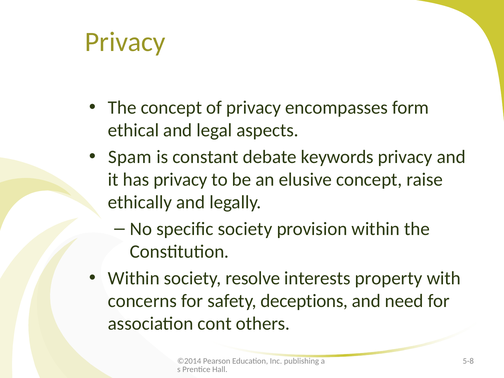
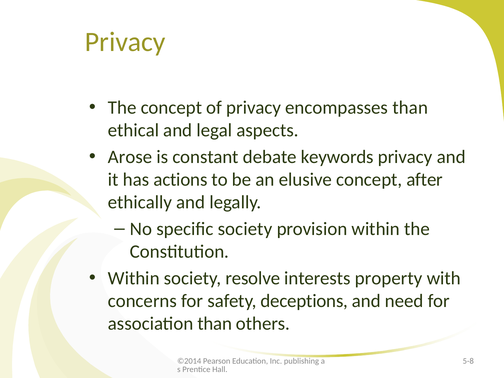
encompasses form: form -> than (410, 108)
Spam: Spam -> Arose (130, 157)
has privacy: privacy -> actions (180, 180)
raise: raise -> after (425, 180)
association cont: cont -> than (215, 324)
